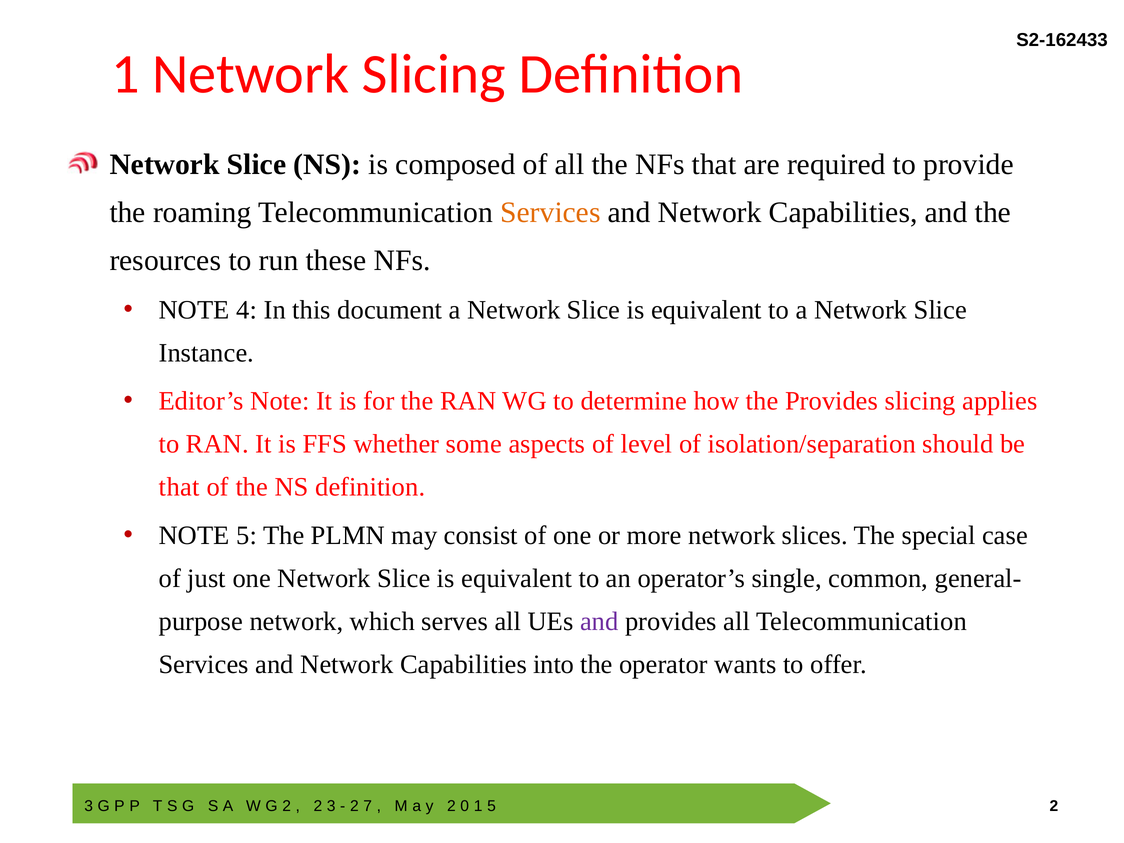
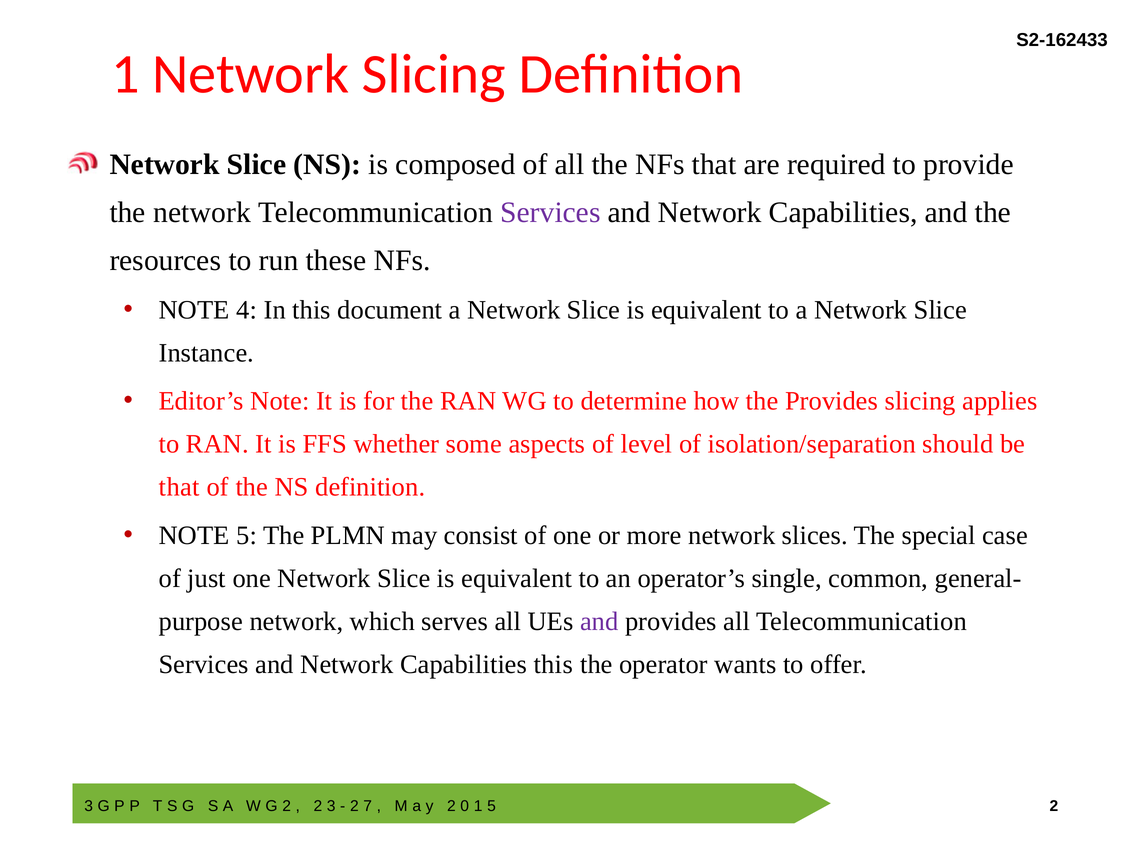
the roaming: roaming -> network (202, 212)
Services colour: orange -> purple (550, 212)
Capabilities into: into -> this (553, 664)
